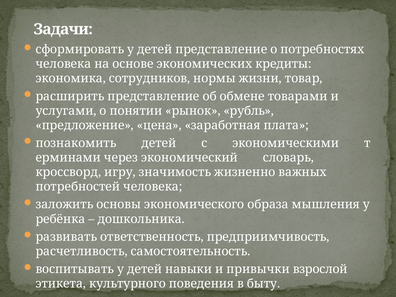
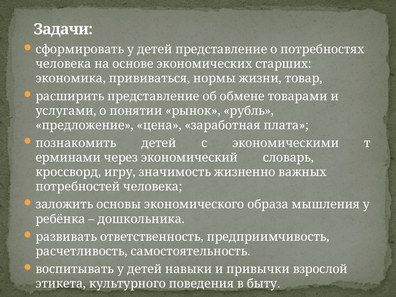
кредиты: кредиты -> старших (283, 64)
сотрудников: сотрудников -> прививаться (150, 78)
